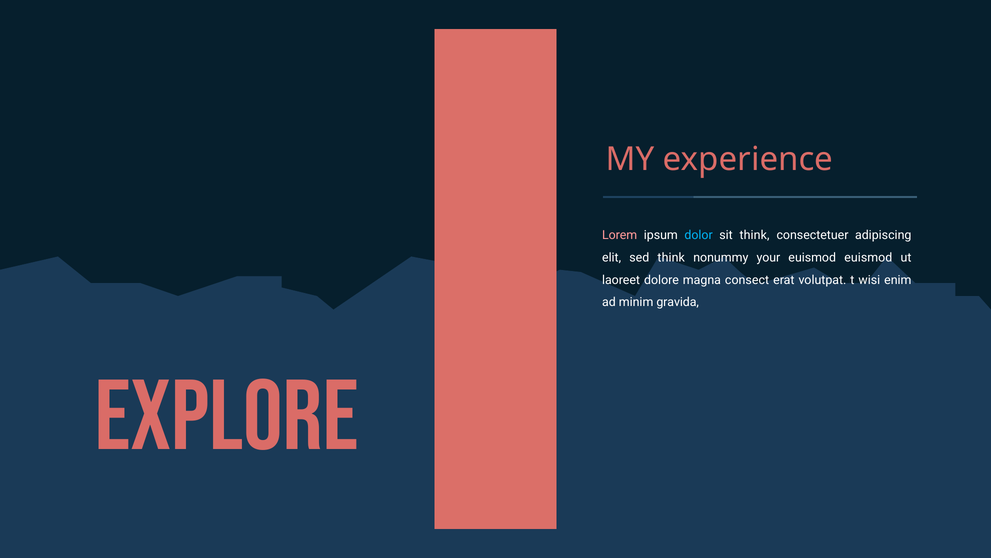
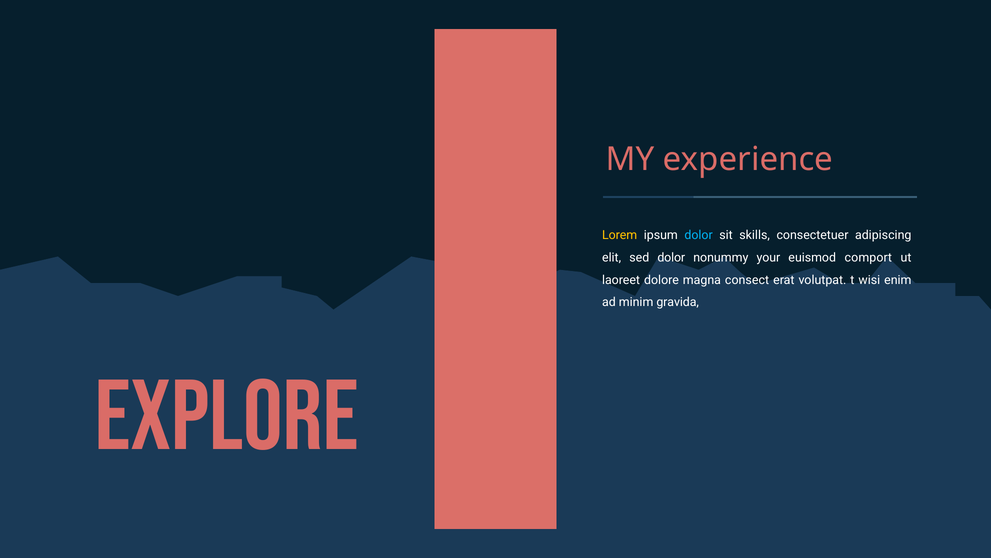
Lorem colour: pink -> yellow (620, 235)
sit think: think -> skills (755, 235)
sed think: think -> dolor (671, 257)
euismod euismod: euismod -> comport (868, 257)
